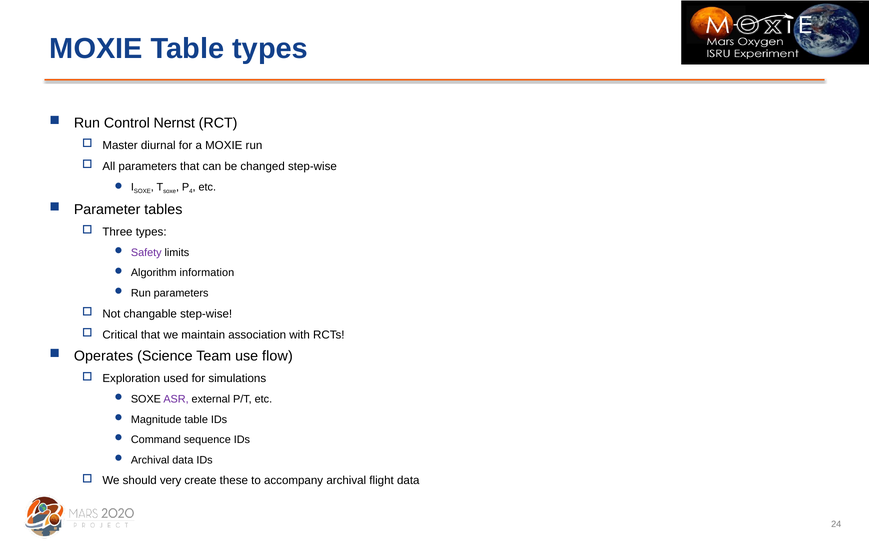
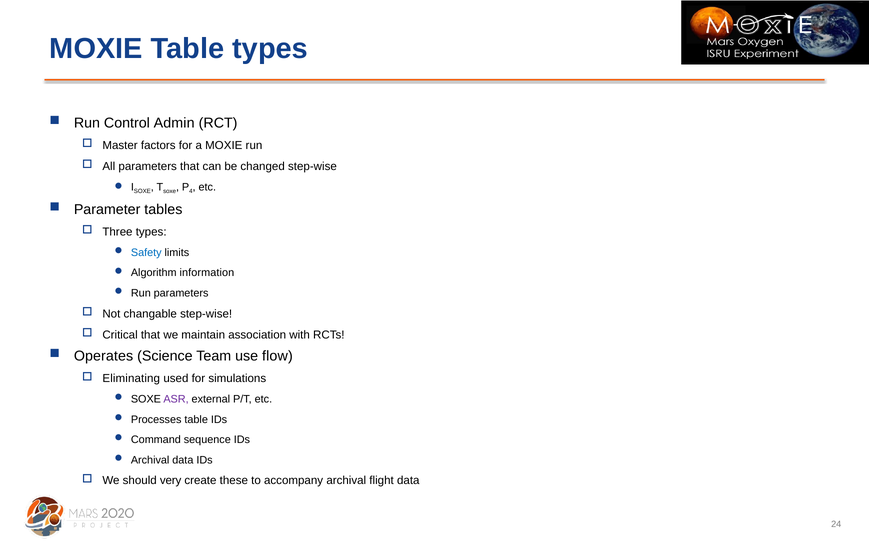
Nernst: Nernst -> Admin (174, 123)
diurnal: diurnal -> factors (158, 145)
Safety colour: purple -> blue (146, 253)
Exploration: Exploration -> Eliminating (131, 379)
Magnitude: Magnitude -> Processes (156, 420)
